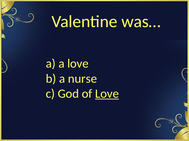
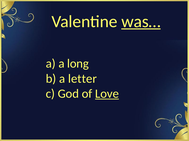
was… underline: none -> present (141, 22)
a love: love -> long (78, 64)
nurse: nurse -> letter (82, 79)
